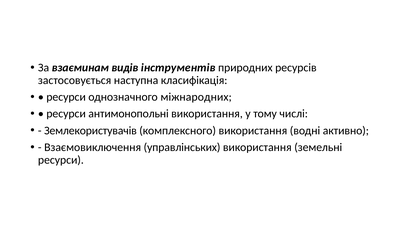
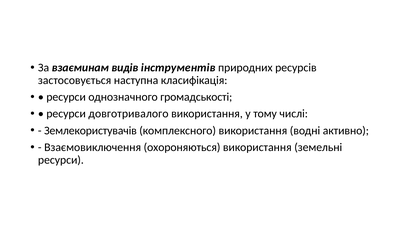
міжнародних: міжнародних -> громадськості (196, 97)
антимонопольні: антимонопольні -> довготривалого (128, 114)
управлінських: управлінських -> охороняються (182, 147)
